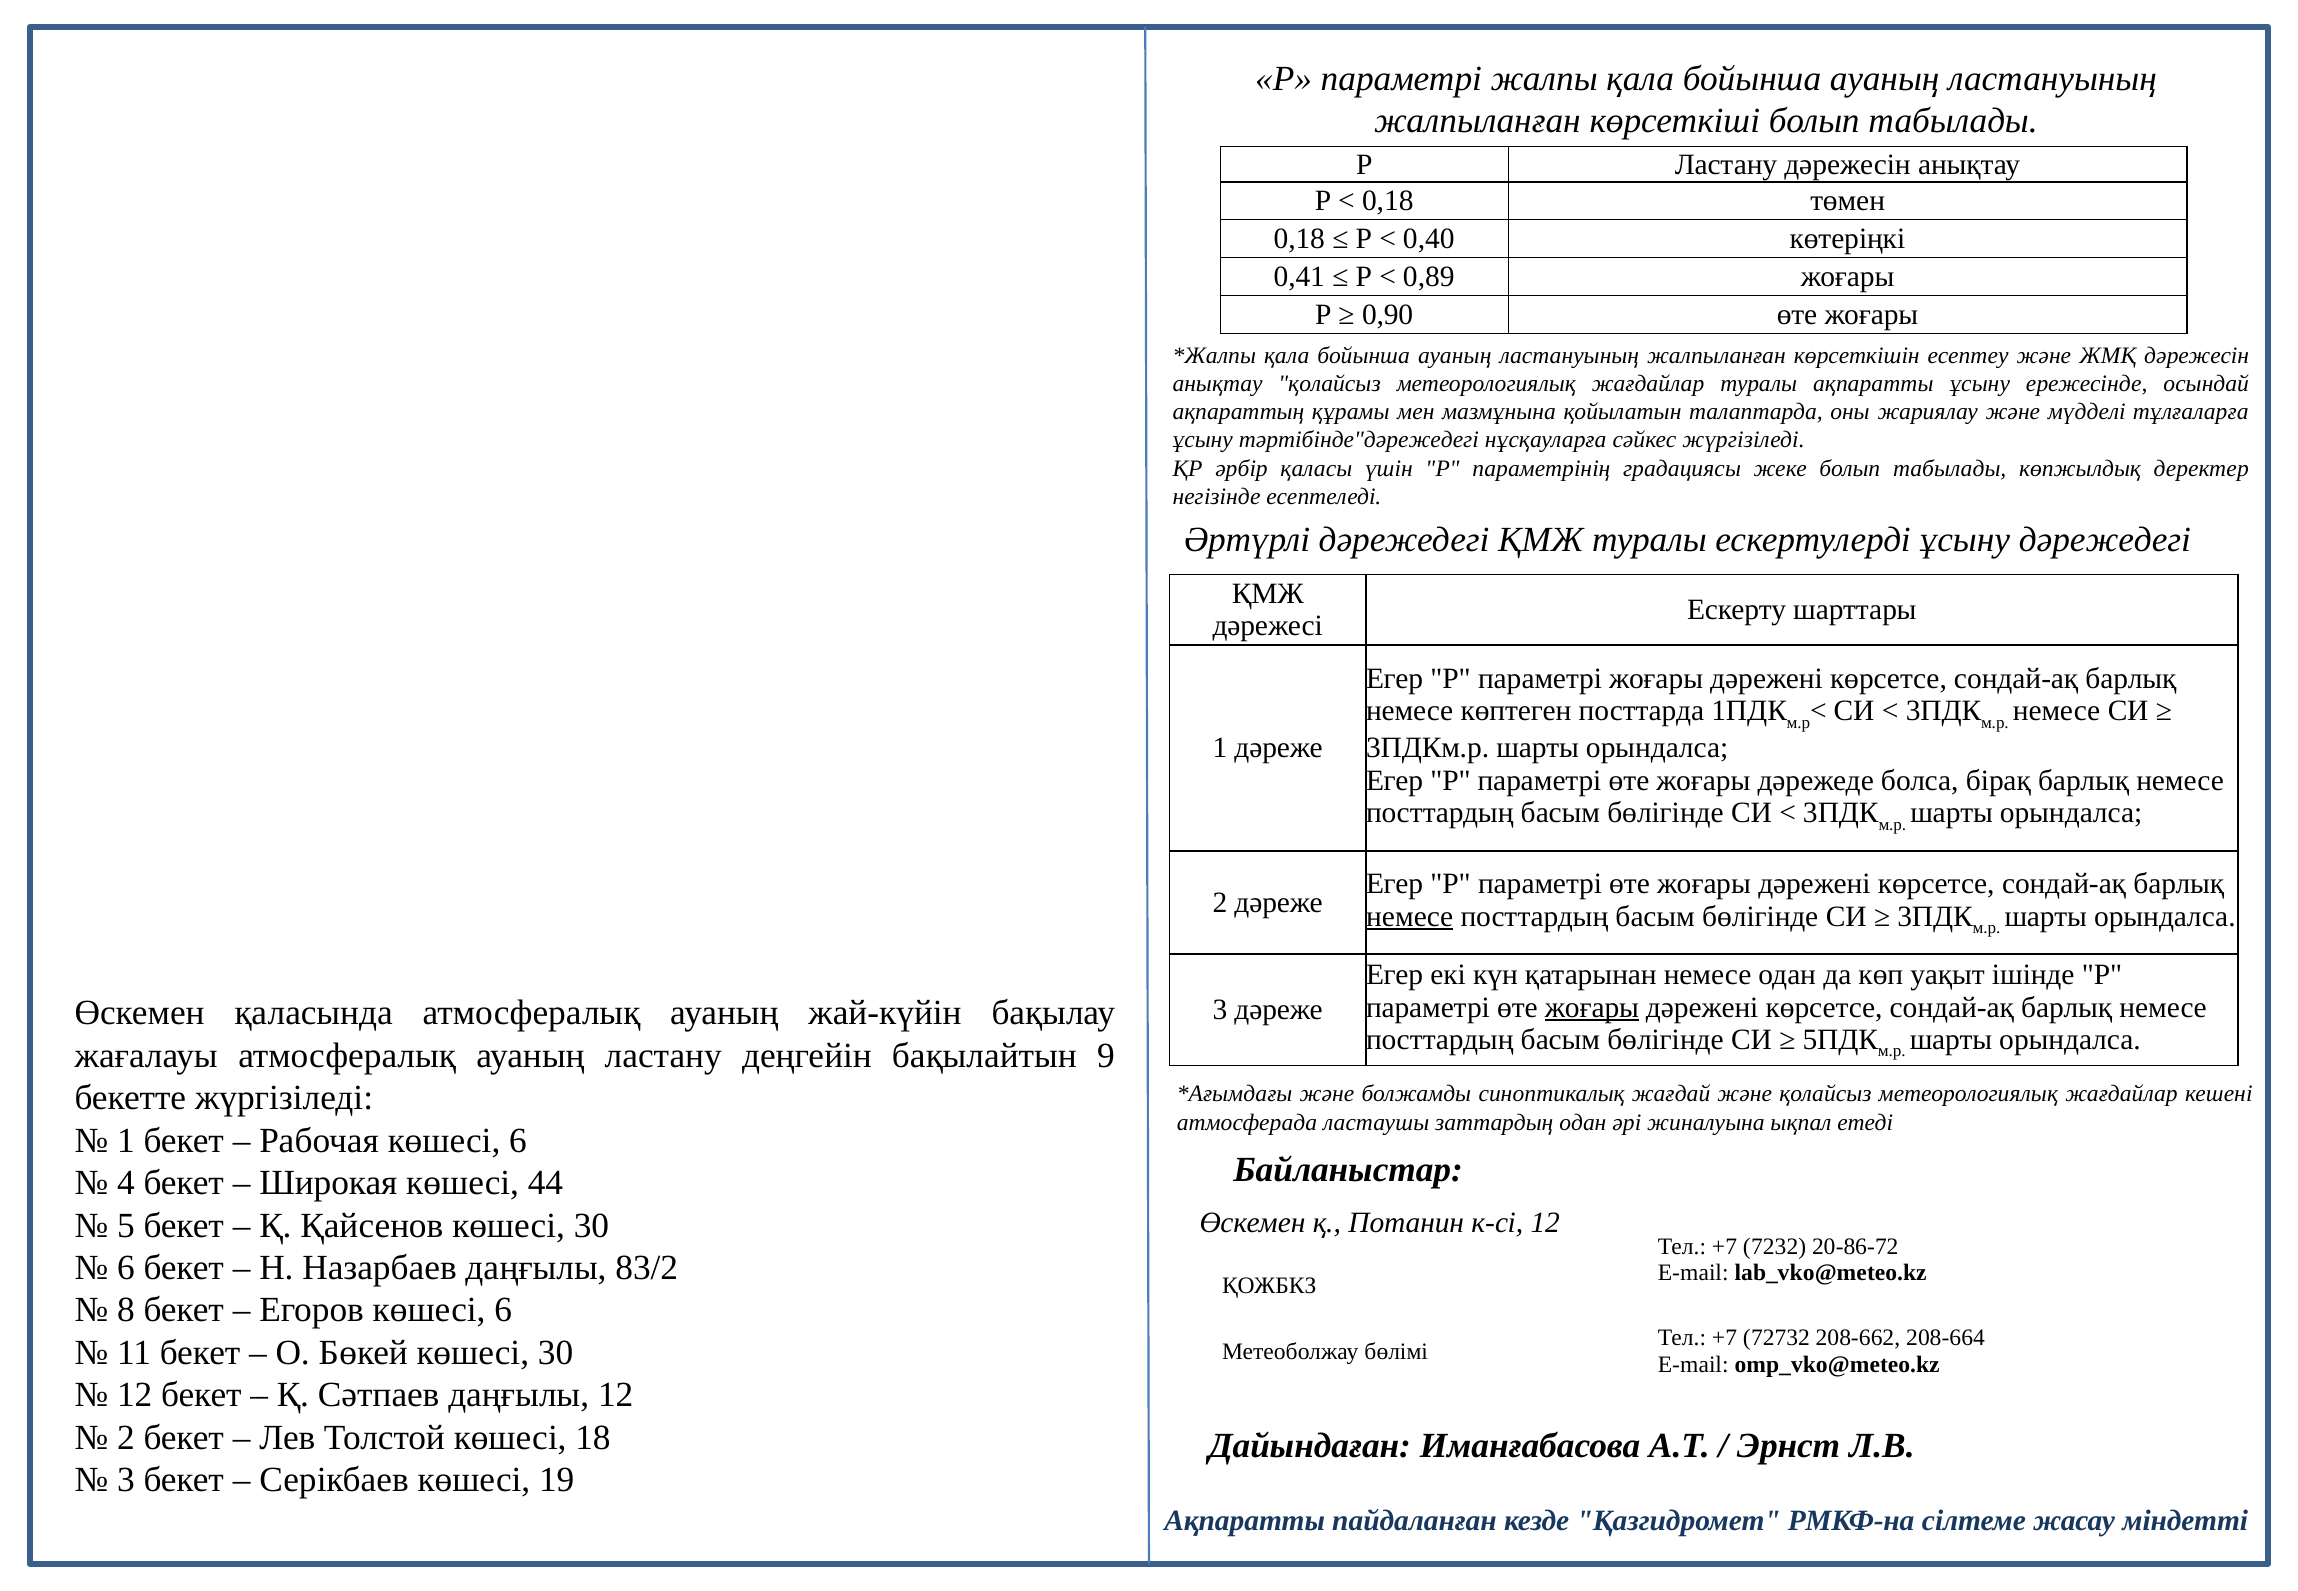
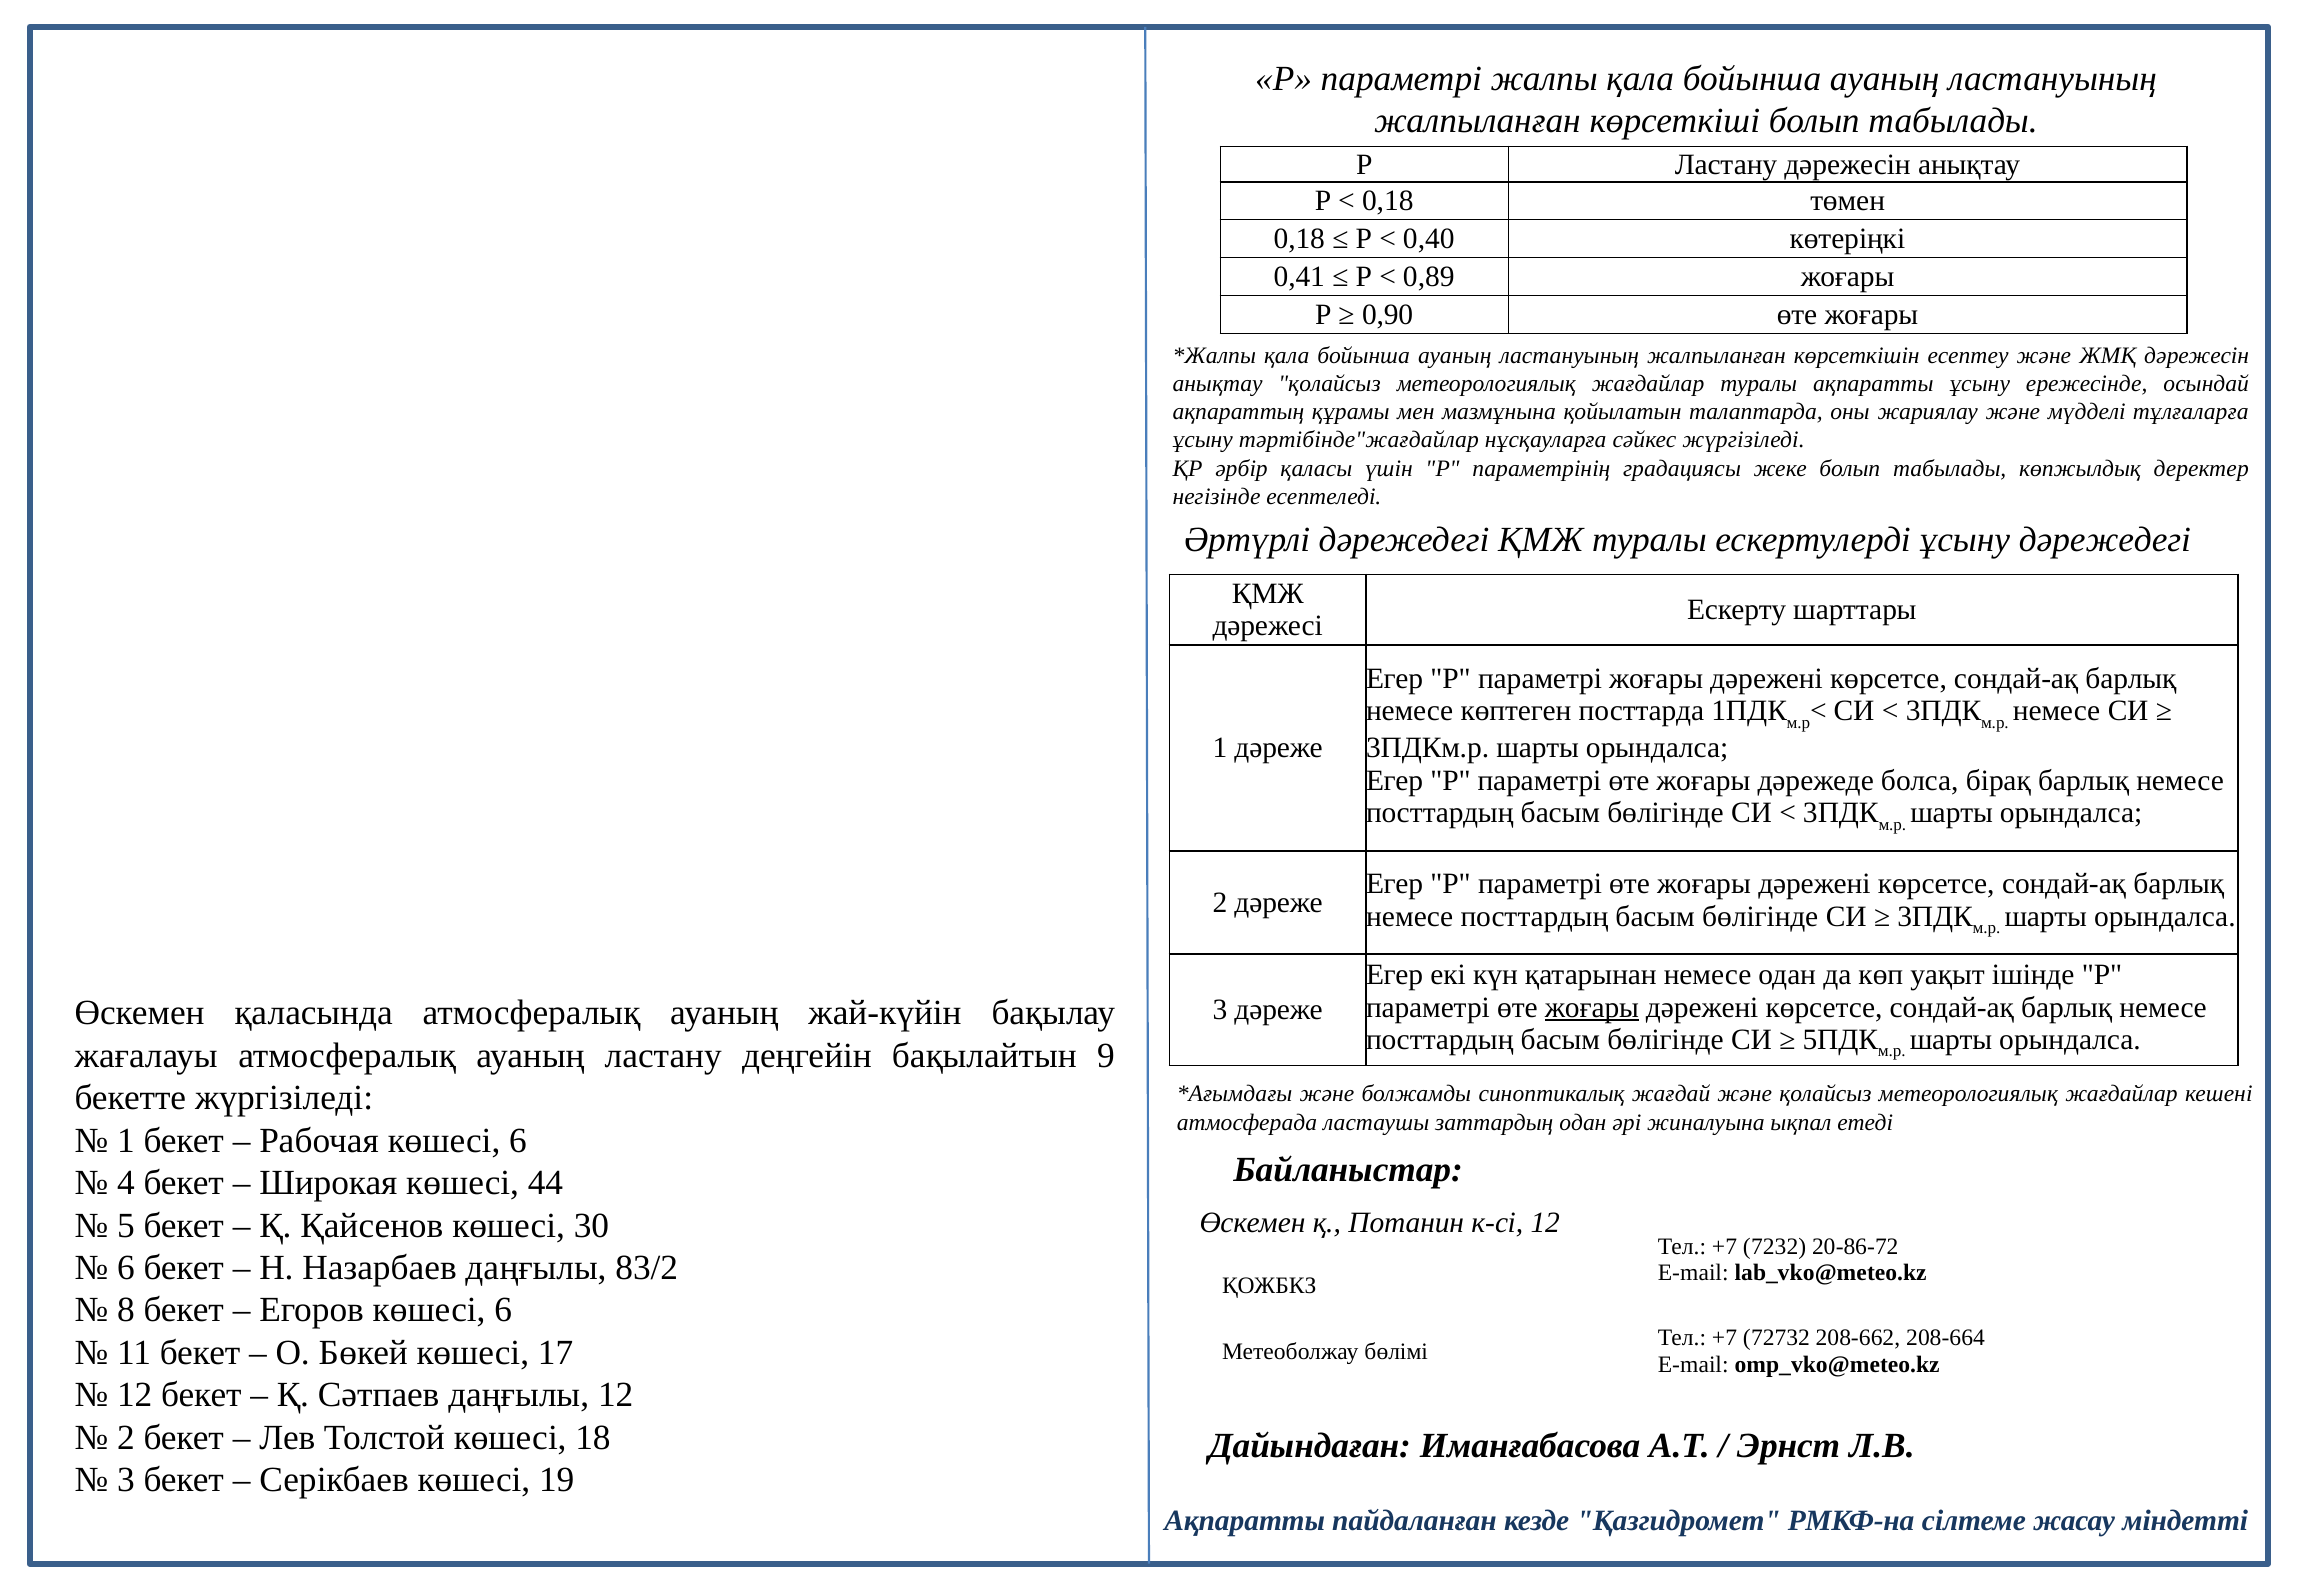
тәртібінде"дәрежедегі: тәртібінде"дәрежедегі -> тәртібінде"жағдайлар (1359, 440)
немесе underline: present -> none (1410, 917)
Бөкей көшесі 30: 30 -> 17 (556, 1353)
